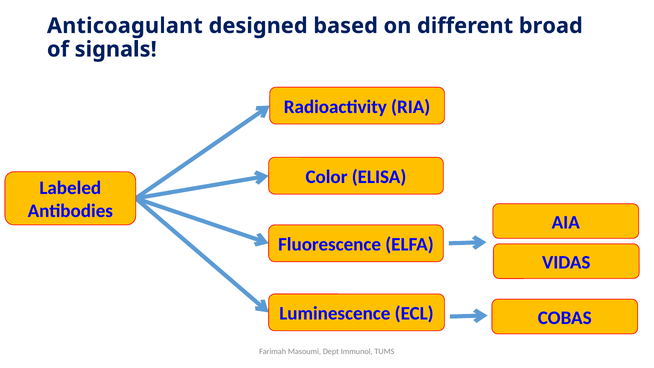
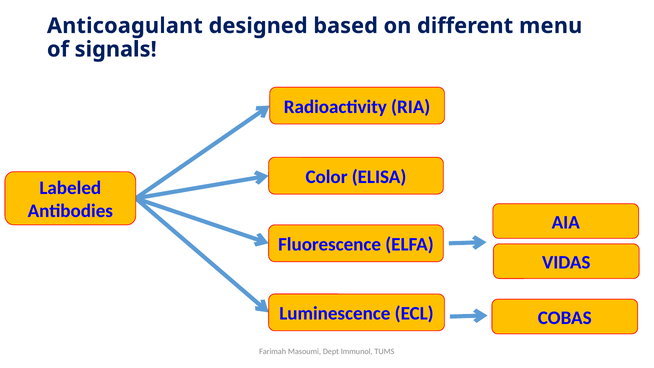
broad: broad -> menu (551, 26)
